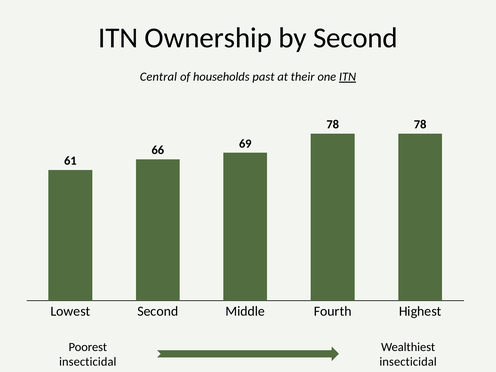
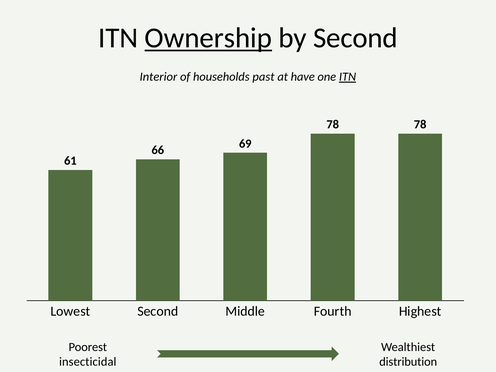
Ownership underline: none -> present (208, 38)
Central: Central -> Interior (158, 77)
their: their -> have (303, 77)
insecticidal: insecticidal -> distribution (408, 362)
